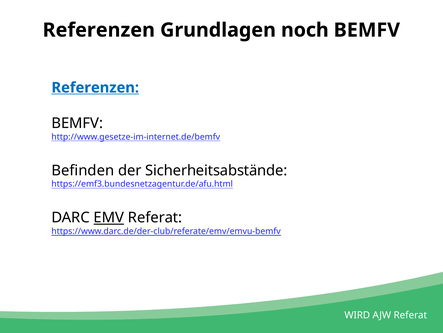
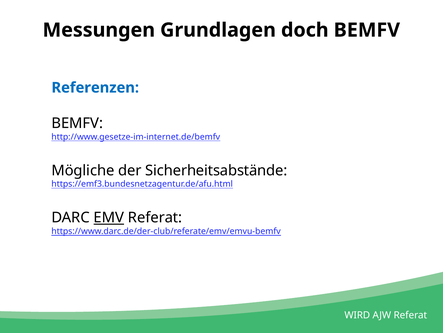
Referenzen: Referenzen -> Messungen (99, 30)
noch: noch -> doch (305, 30)
Referenzen underline: present -> none (95, 87)
Befinden: Befinden -> Mögliche (83, 170)
